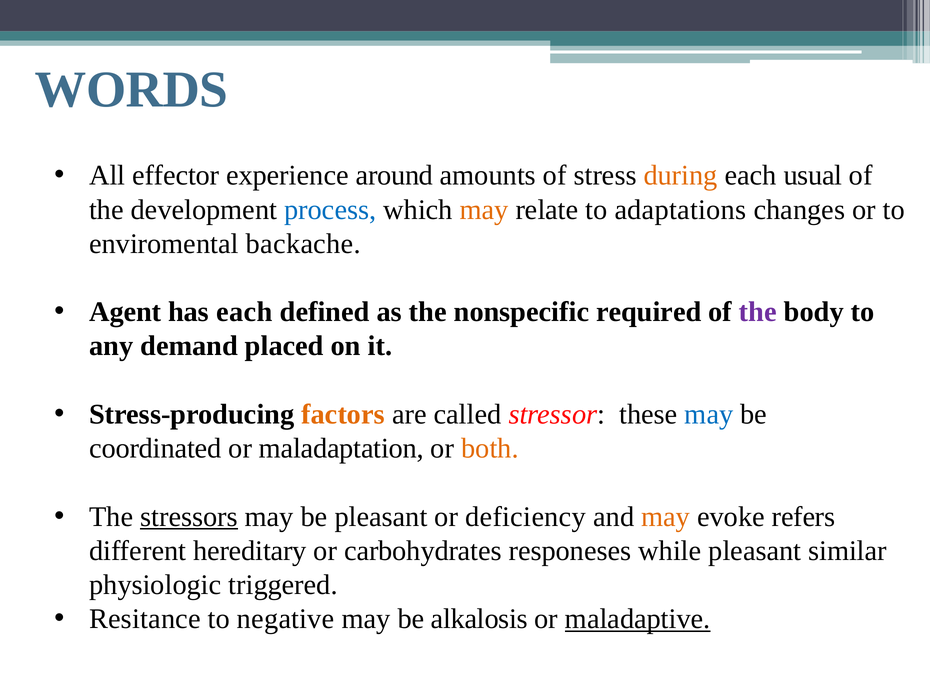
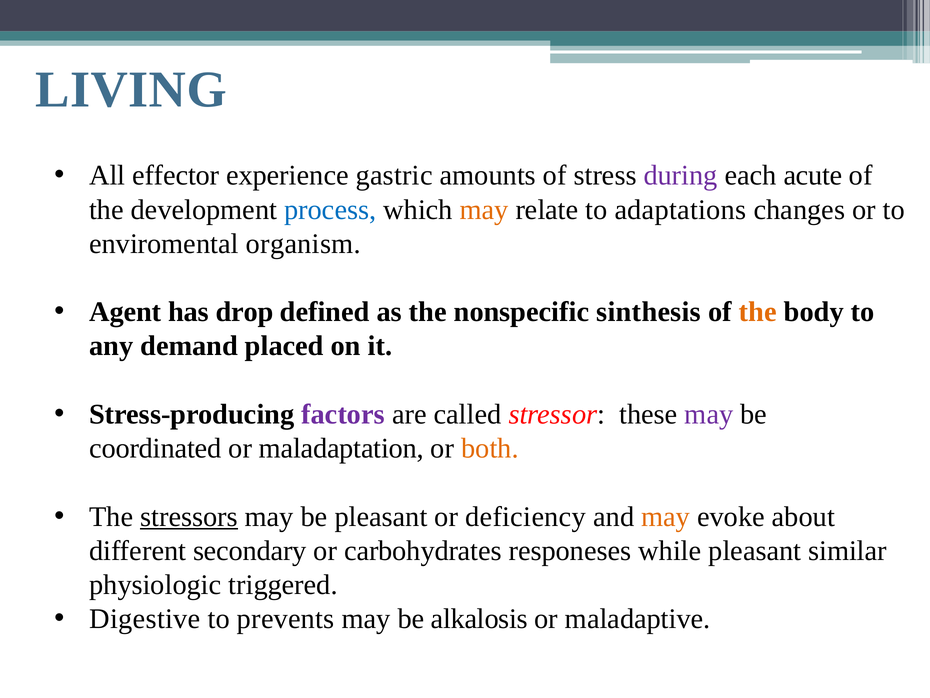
WORDS: WORDS -> LIVING (131, 90)
around: around -> gastric (394, 175)
during colour: orange -> purple (681, 175)
usual: usual -> acute (813, 175)
backache: backache -> organism (303, 244)
has each: each -> drop (245, 312)
required: required -> sinthesis (649, 312)
the colour: purple -> orange (758, 312)
factors colour: orange -> purple (343, 414)
may colour: blue -> purple (709, 414)
refers: refers -> about (803, 516)
hereditary: hereditary -> secondary (250, 550)
Resitance: Resitance -> Digestive (145, 619)
negative: negative -> prevents (286, 619)
maladaptive underline: present -> none (638, 619)
